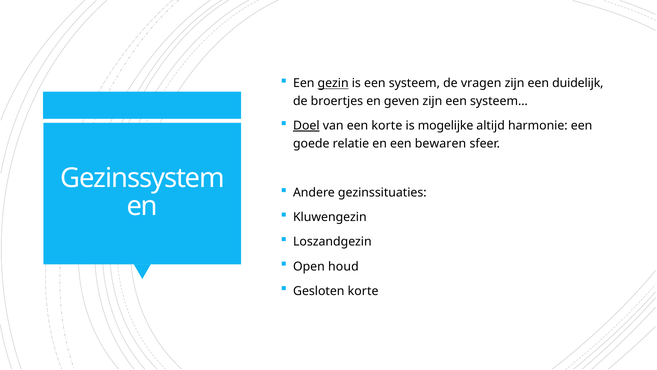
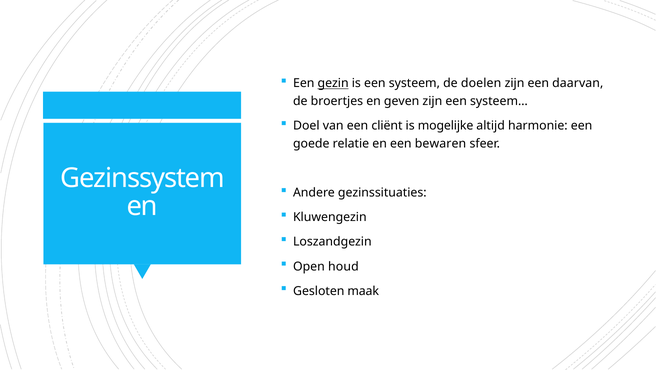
vragen: vragen -> doelen (481, 83)
duidelijk: duidelijk -> daarvan (578, 83)
Doel underline: present -> none (306, 126)
een korte: korte -> cliënt (387, 126)
Gesloten korte: korte -> maak (363, 291)
